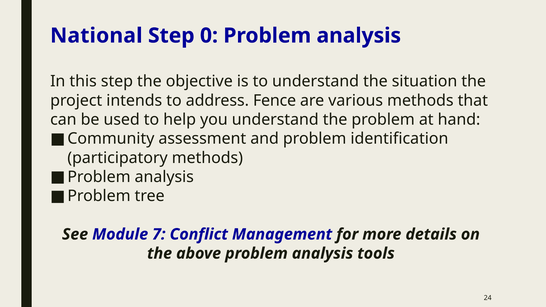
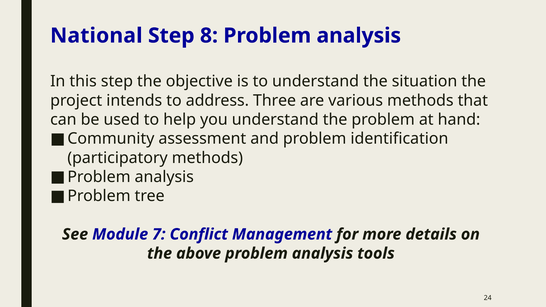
0: 0 -> 8 (209, 36)
Fence: Fence -> Three (275, 101)
